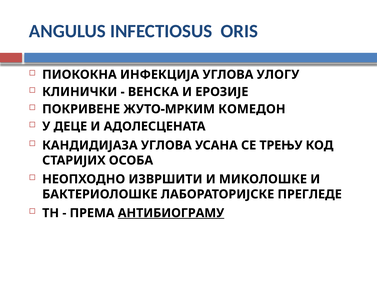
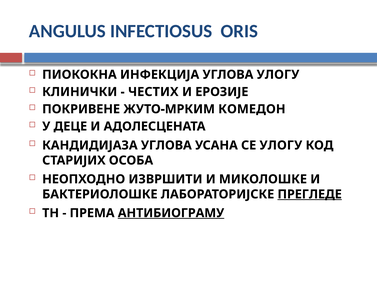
ВЕНСКА: ВЕНСКА -> ЧЕСТИХ (153, 92)
СЕ ТРЕЊУ: ТРЕЊУ -> УЛОГУ (281, 145)
ПРЕГЛЕДЕ underline: none -> present (310, 194)
